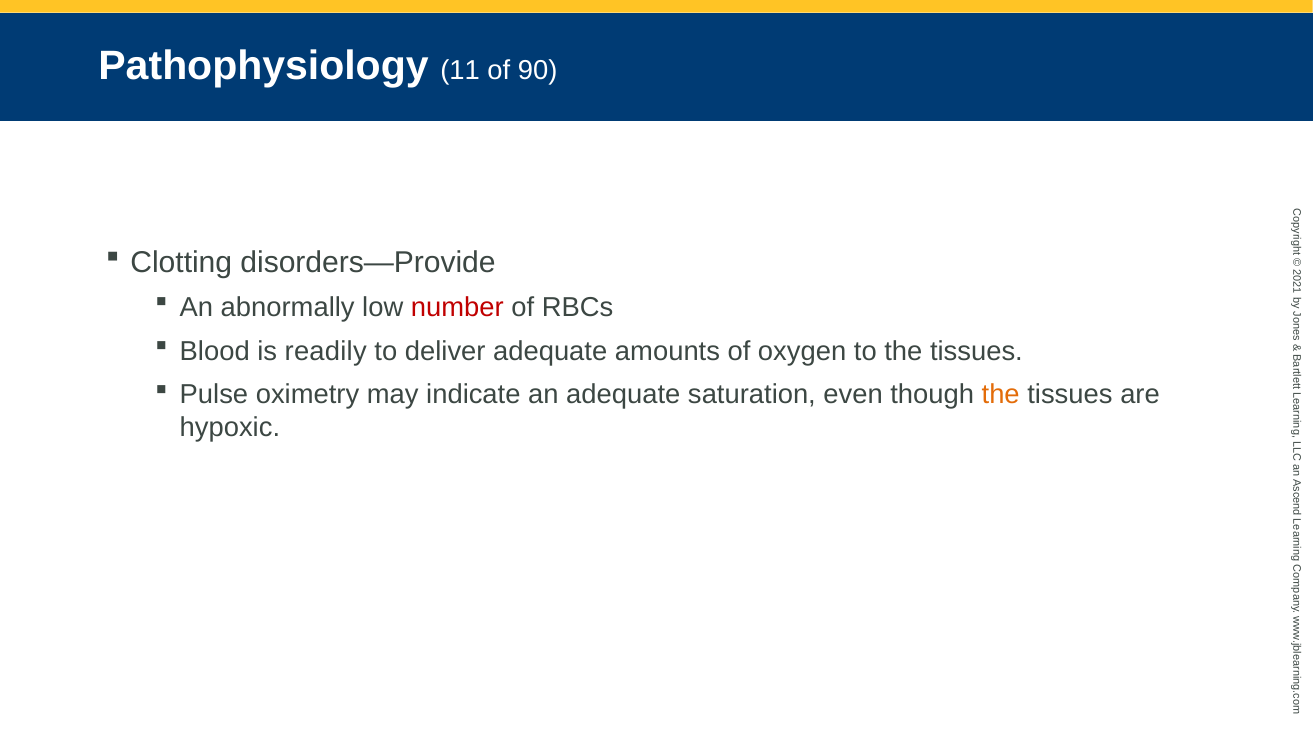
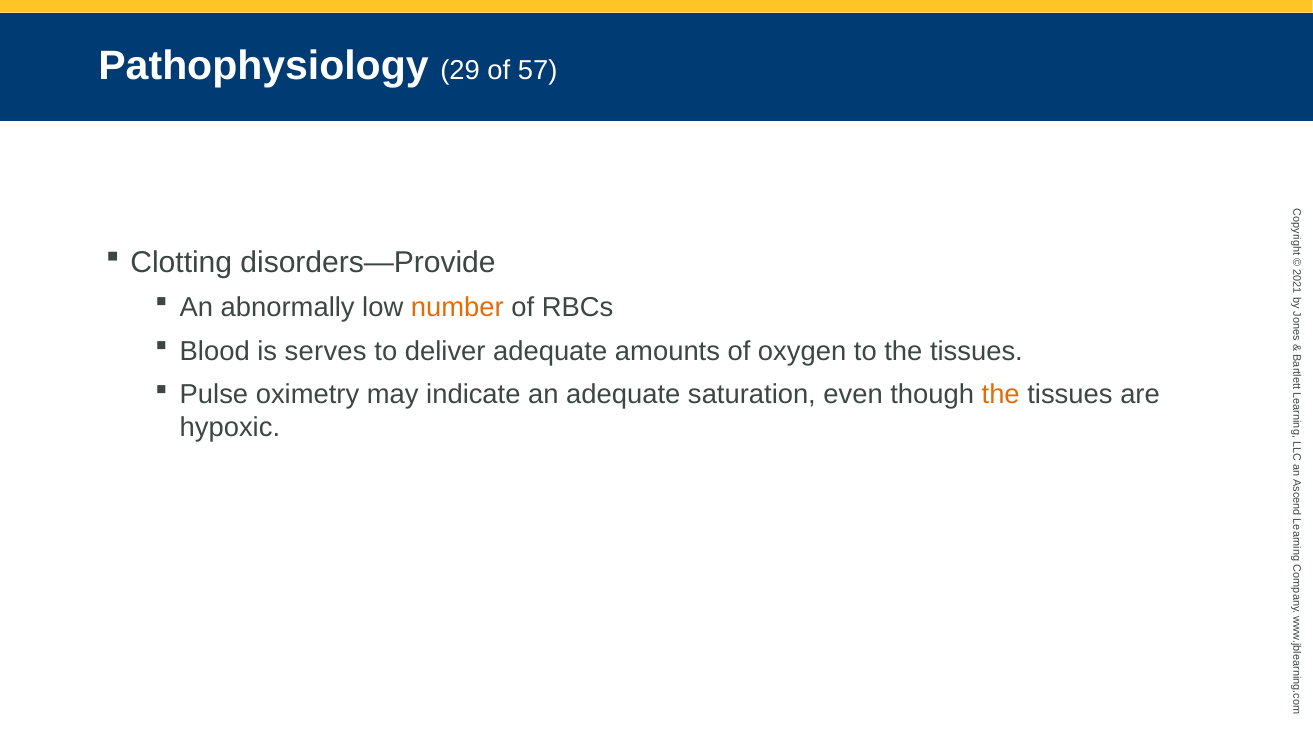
11: 11 -> 29 (460, 70)
90: 90 -> 57 (538, 70)
number colour: red -> orange (457, 308)
readily: readily -> serves (326, 351)
